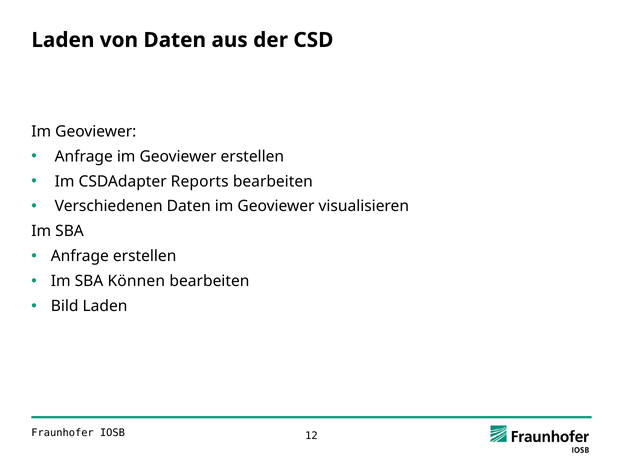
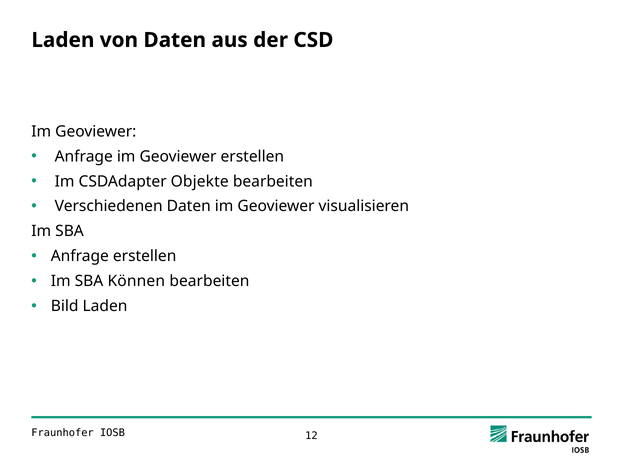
Reports: Reports -> Objekte (200, 181)
